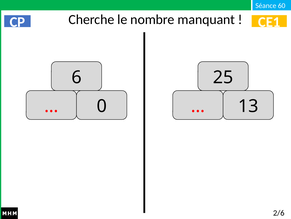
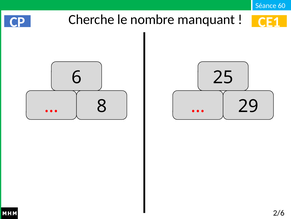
0: 0 -> 8 (102, 106)
13: 13 -> 29 (248, 106)
